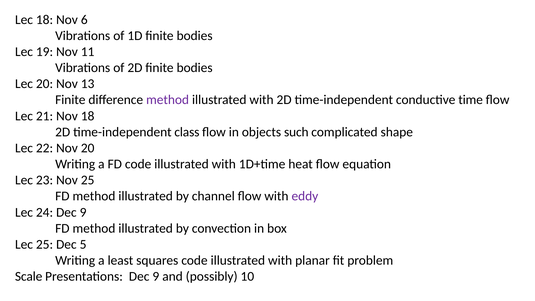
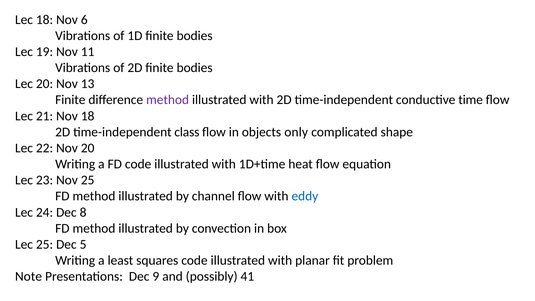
such: such -> only (296, 132)
eddy colour: purple -> blue (305, 196)
24 Dec 9: 9 -> 8 (83, 212)
Scale: Scale -> Note (29, 276)
10: 10 -> 41 (247, 276)
